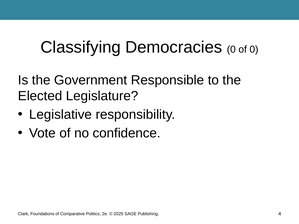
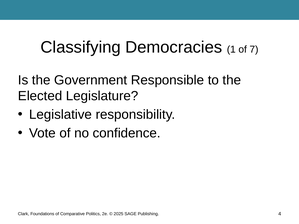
Democracies 0: 0 -> 1 (231, 49)
of 0: 0 -> 7 (254, 49)
